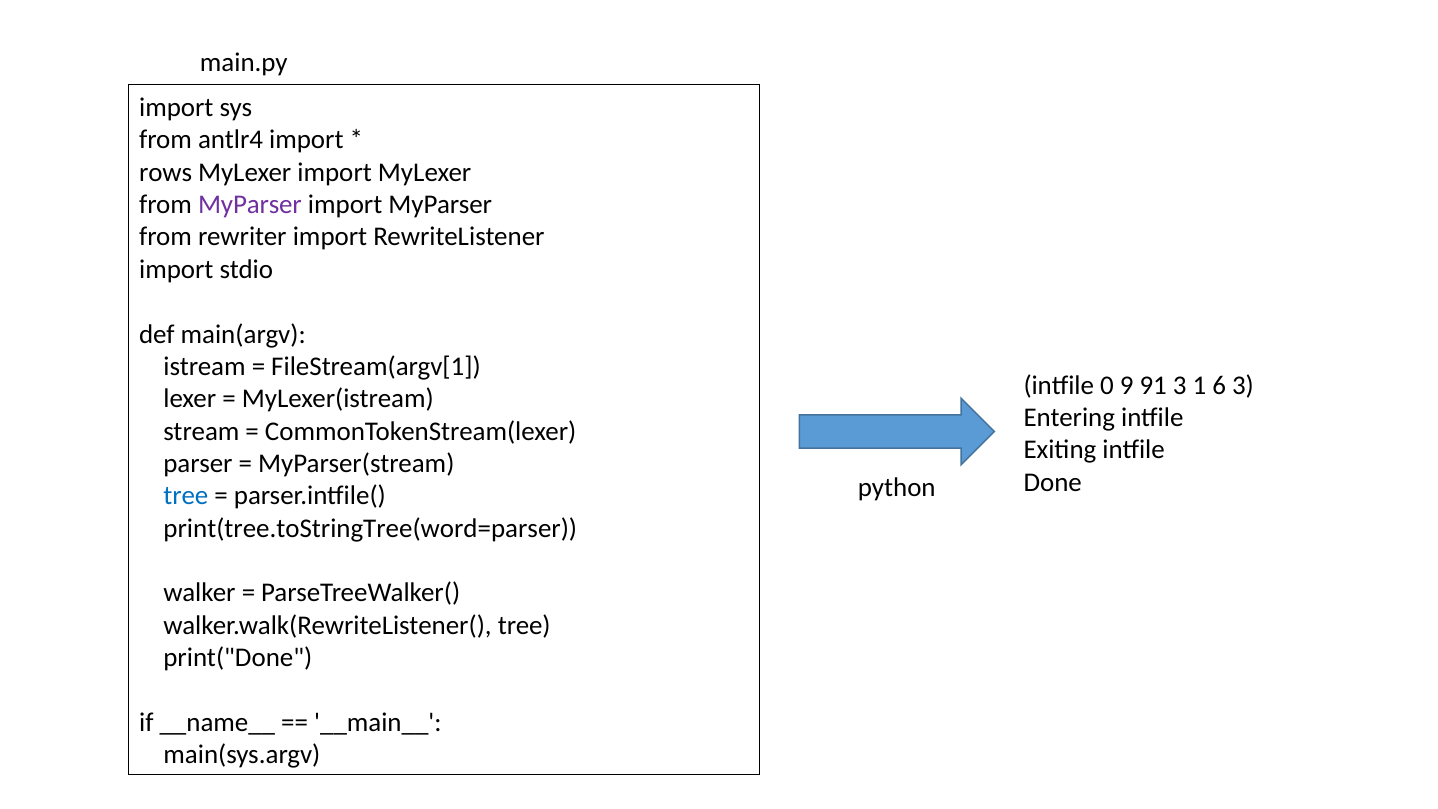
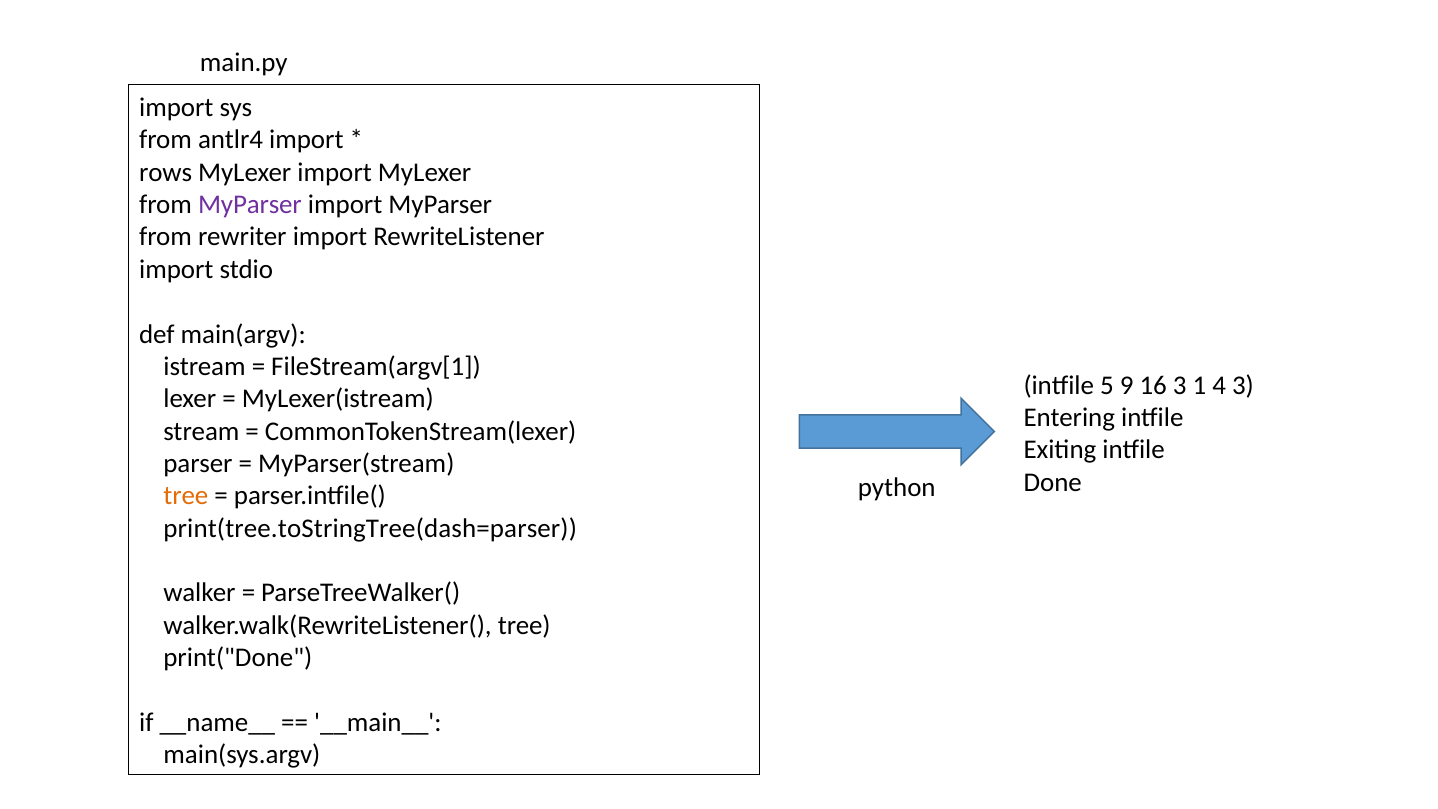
0: 0 -> 5 (1107, 385)
91: 91 -> 16 (1153, 385)
6: 6 -> 4 (1219, 385)
tree colour: blue -> orange (186, 496)
print(tree.toStringTree(word=parser: print(tree.toStringTree(word=parser -> print(tree.toStringTree(dash=parser (370, 528)
